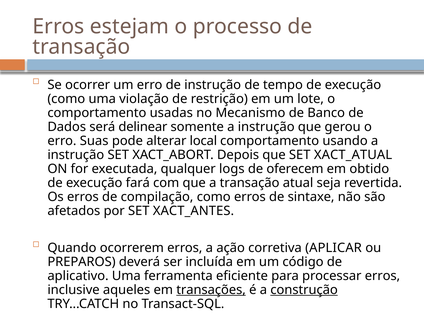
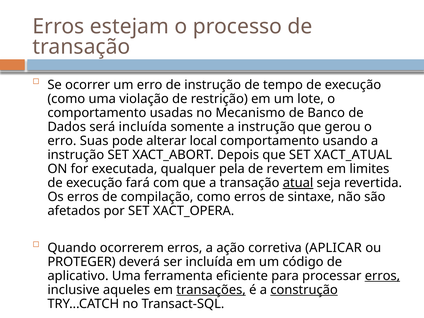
será delinear: delinear -> incluída (143, 127)
logs: logs -> pela (232, 169)
oferecem: oferecem -> revertem (295, 169)
obtido: obtido -> limites (369, 169)
atual underline: none -> present (298, 183)
XACT_ANTES: XACT_ANTES -> XACT_OPERA (194, 211)
PREPAROS: PREPAROS -> PROTEGER (82, 262)
erros underline: none -> present (382, 276)
